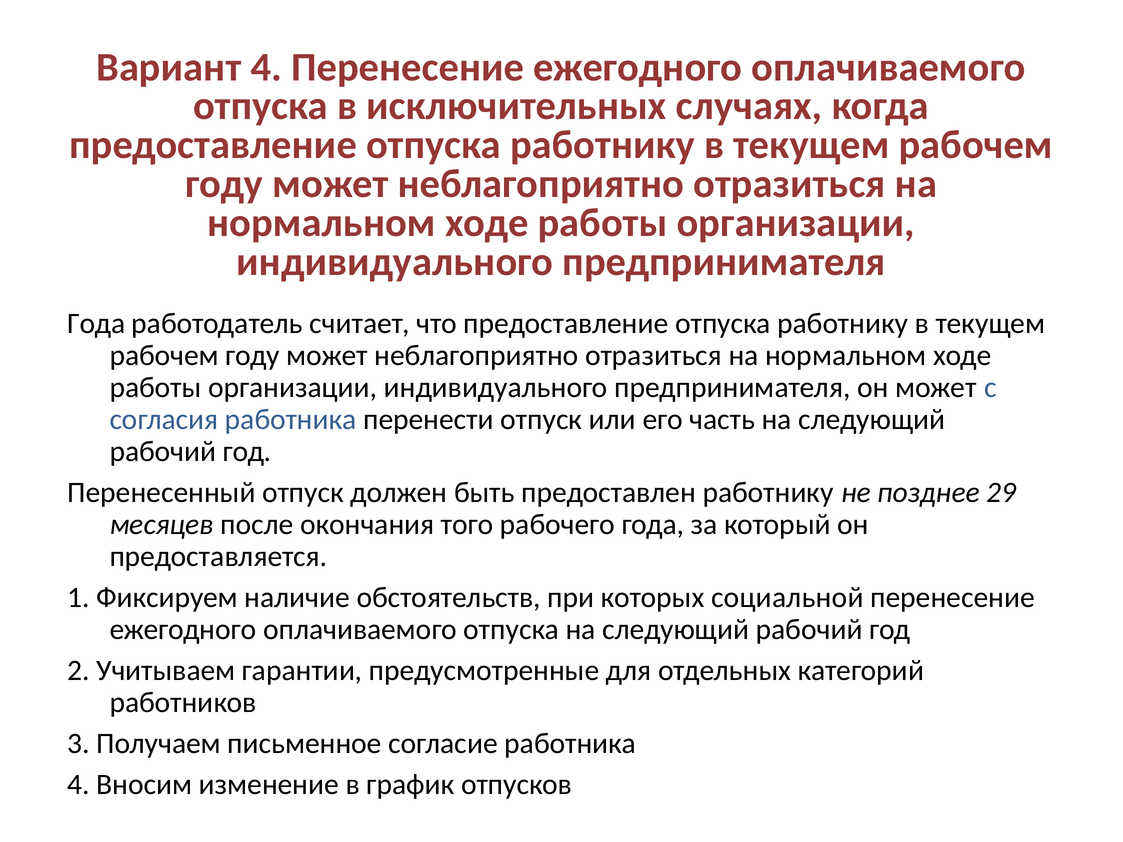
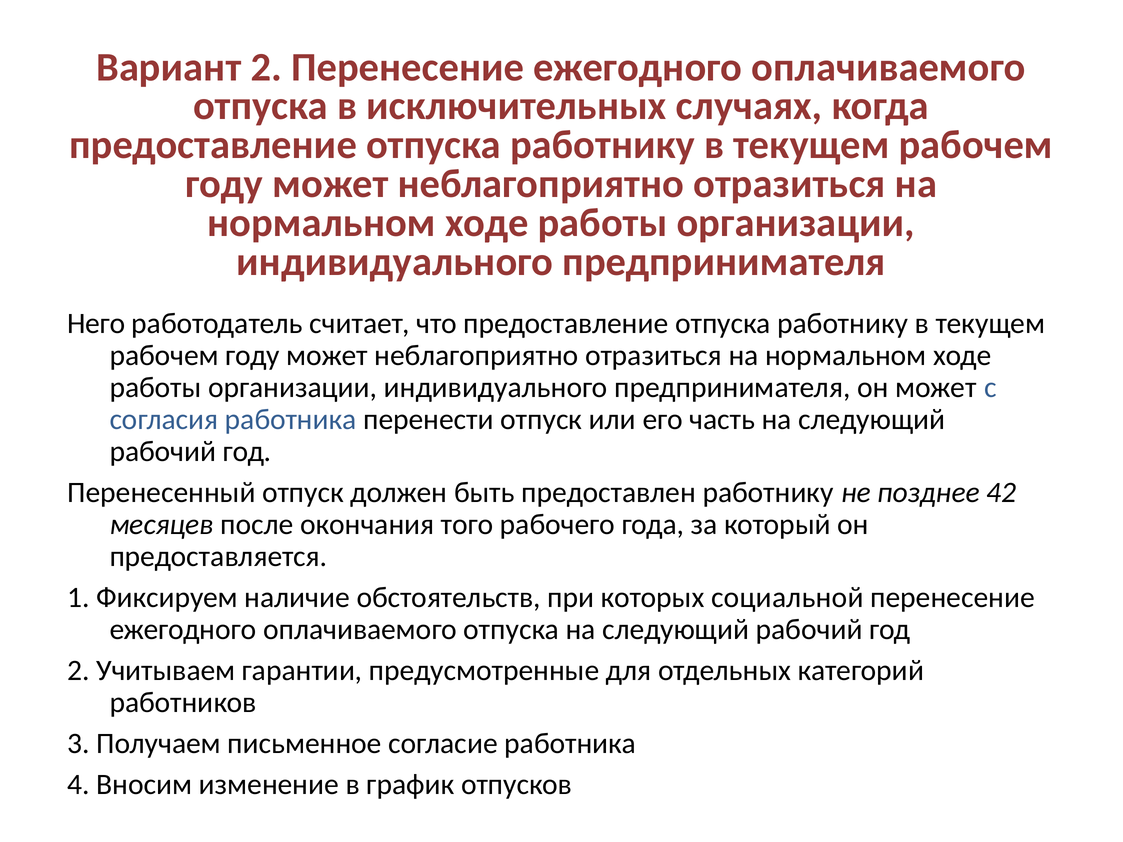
Вариант 4: 4 -> 2 (266, 67)
Года: Года -> Него (96, 324)
29: 29 -> 42 (1001, 493)
